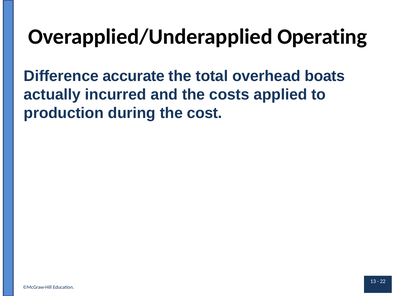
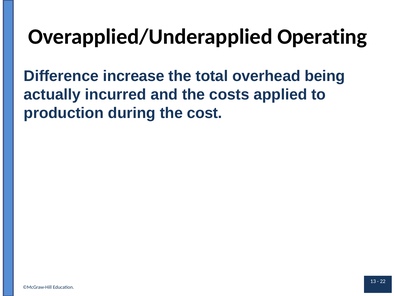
accurate: accurate -> increase (134, 76)
boats: boats -> being (325, 76)
